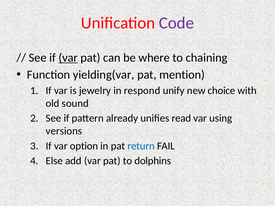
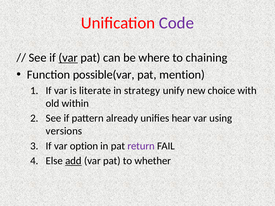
yielding(var: yielding(var -> possible(var (104, 75)
jewelry: jewelry -> literate (95, 91)
respond: respond -> strategy (142, 91)
sound: sound -> within (75, 103)
read: read -> hear (181, 118)
return colour: blue -> purple (141, 146)
add underline: none -> present (73, 161)
dolphins: dolphins -> whether (153, 161)
